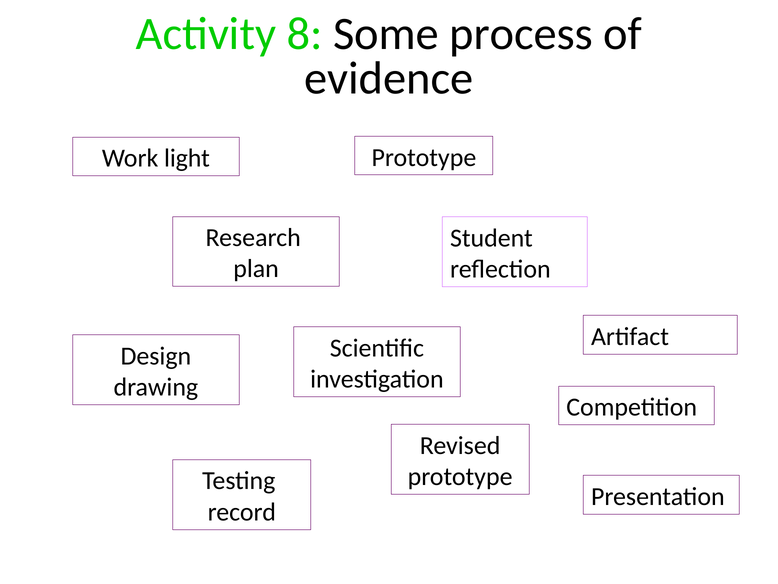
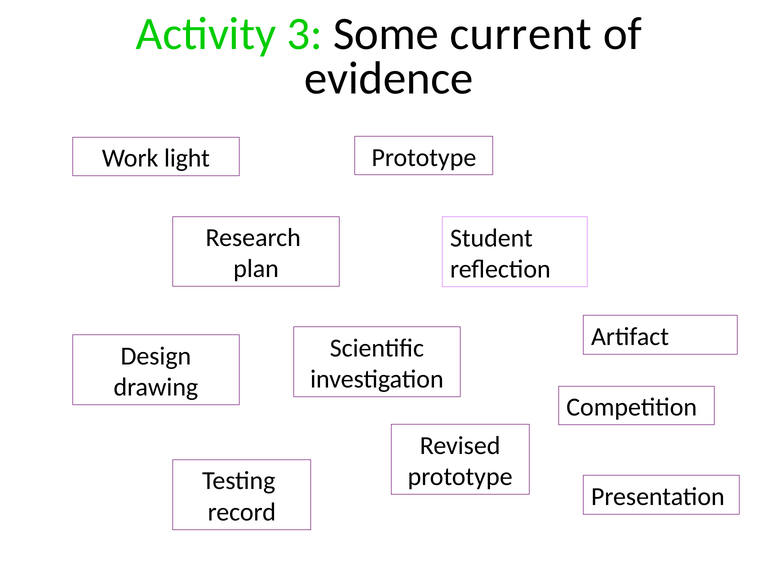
8: 8 -> 3 (305, 34)
process: process -> current (521, 34)
